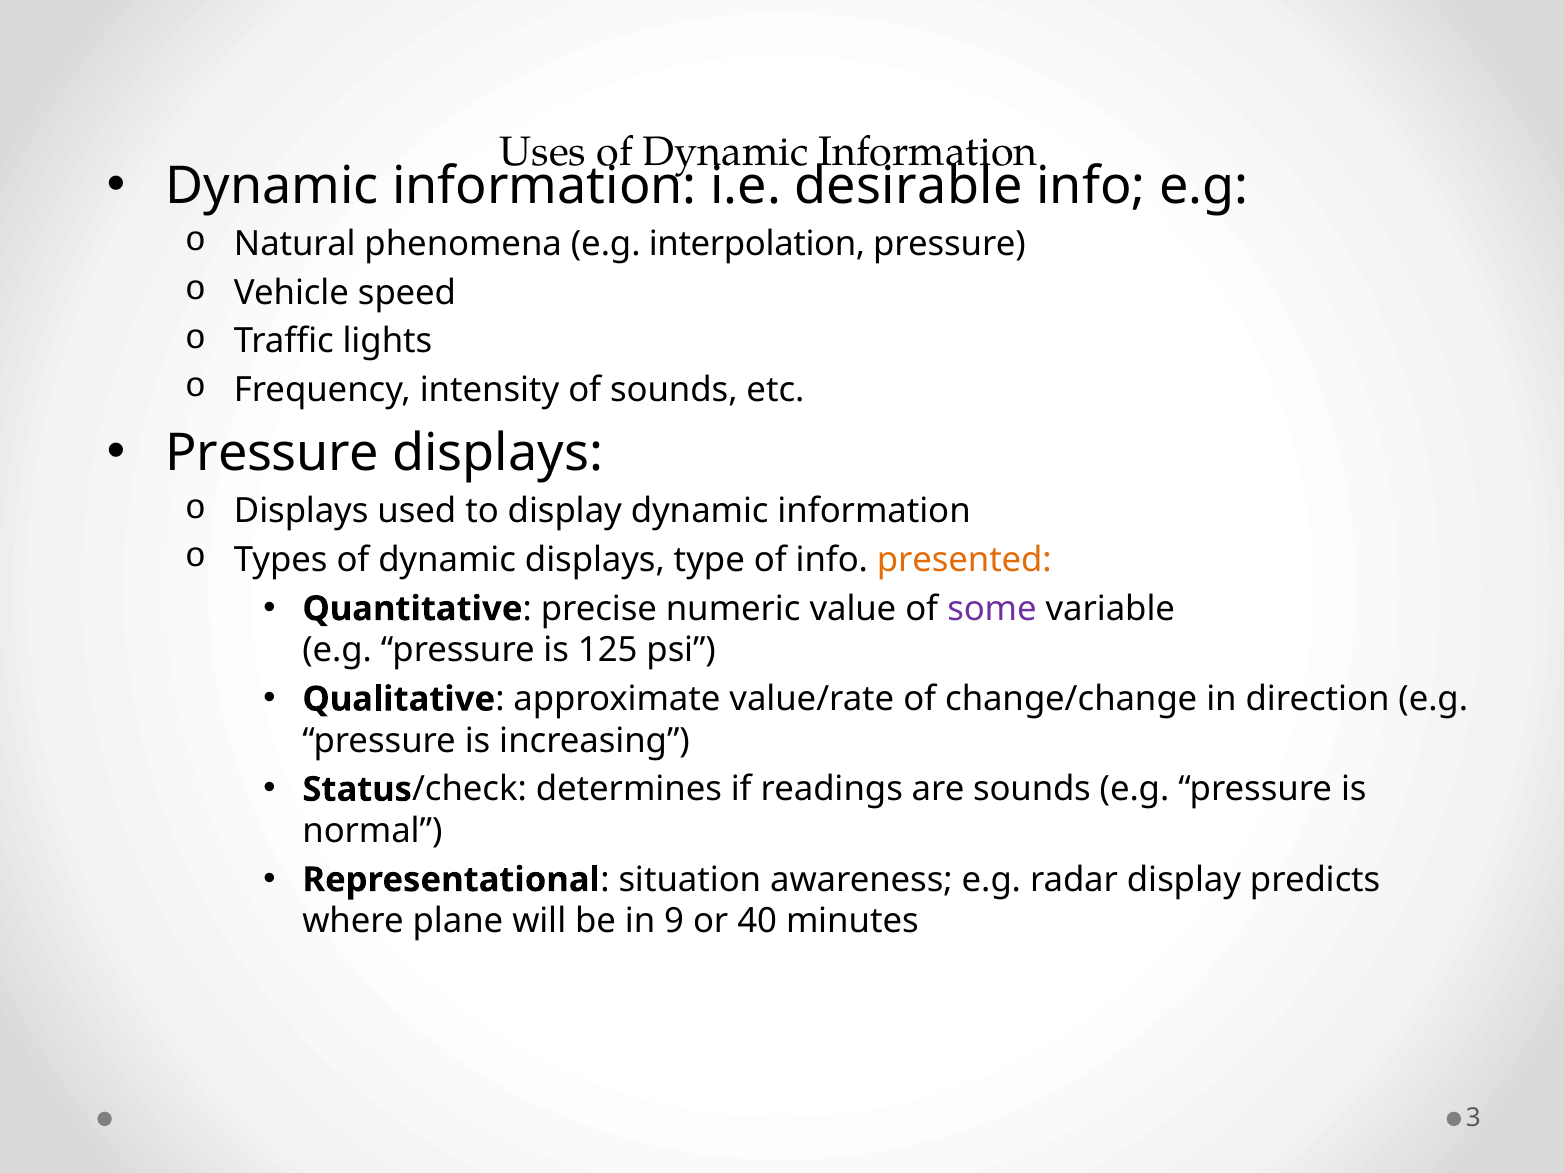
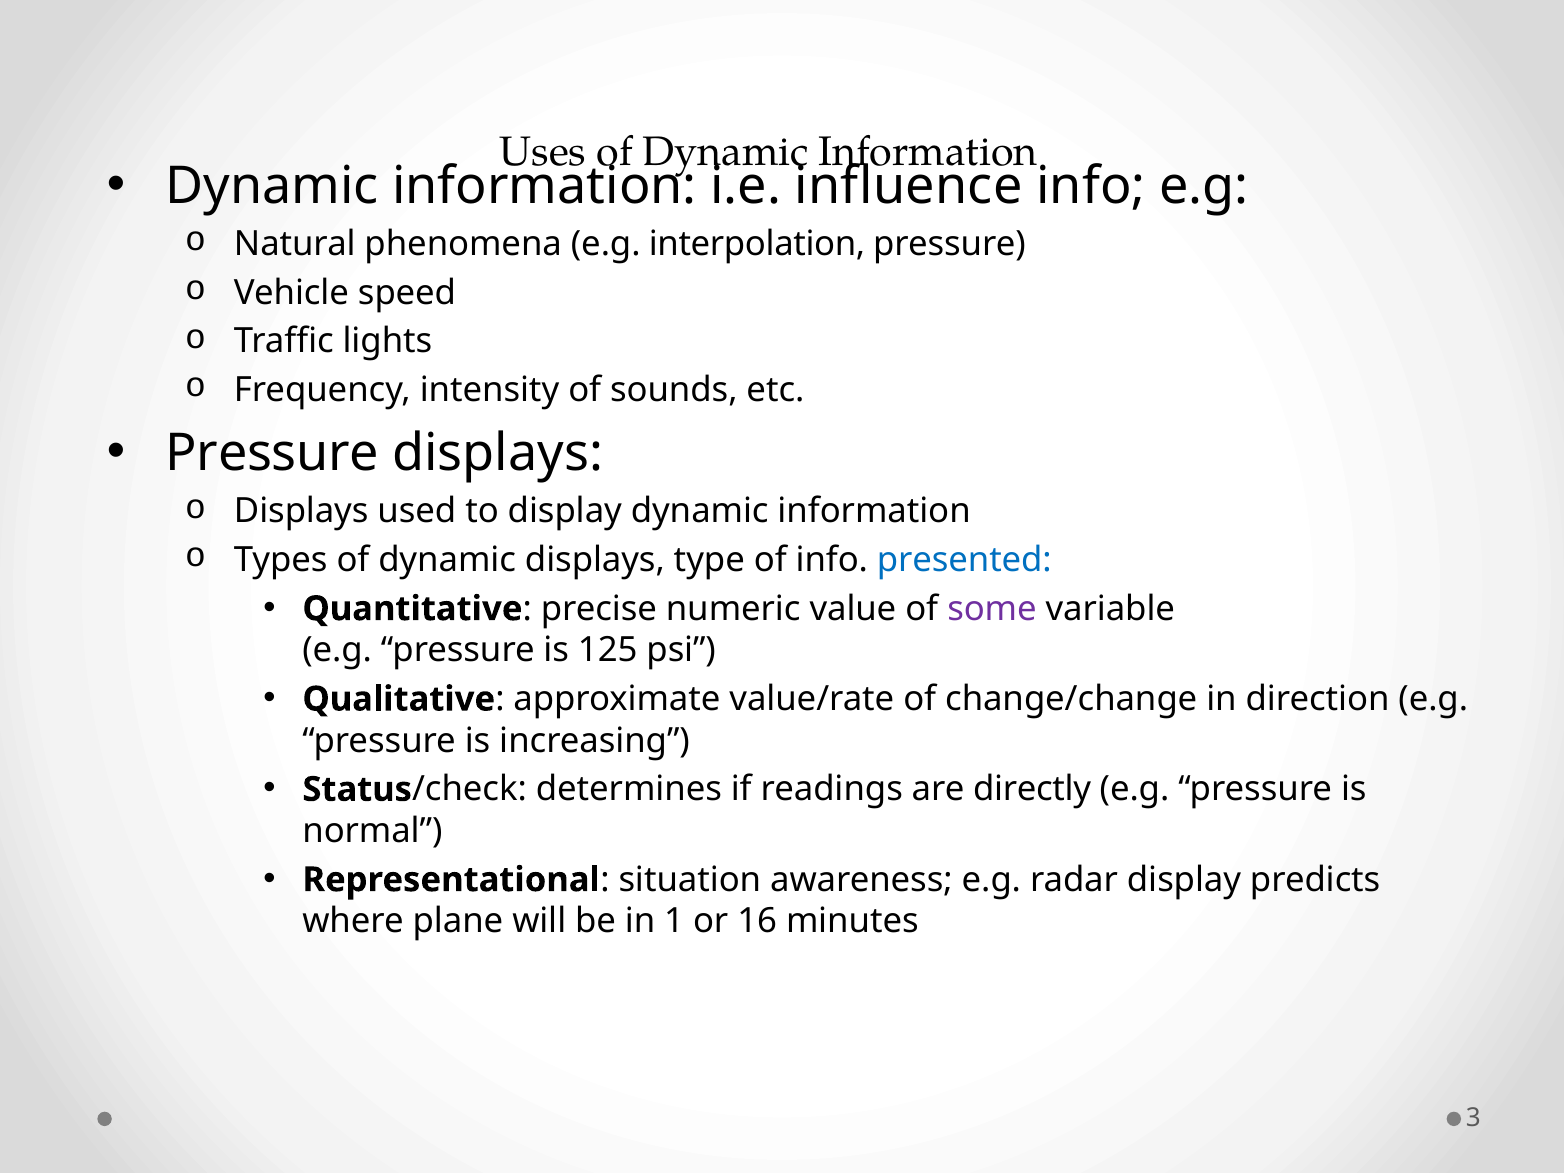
desirable: desirable -> influence (909, 186)
presented colour: orange -> blue (964, 560)
are sounds: sounds -> directly (1032, 789)
9: 9 -> 1 (674, 921)
40: 40 -> 16 (757, 921)
